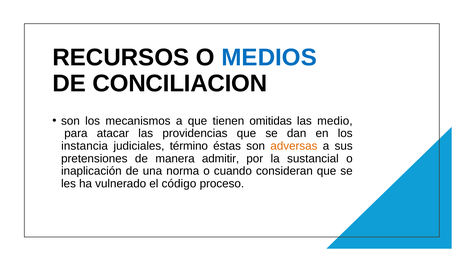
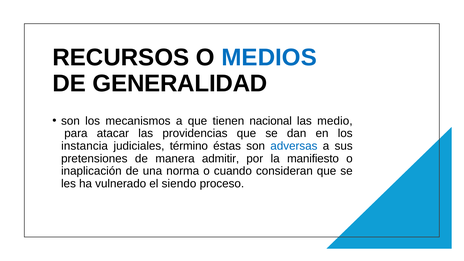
CONCILIACION: CONCILIACION -> GENERALIDAD (180, 84)
omitidas: omitidas -> nacional (271, 121)
adversas colour: orange -> blue (294, 146)
sustancial: sustancial -> manifiesto (313, 159)
código: código -> siendo (179, 184)
